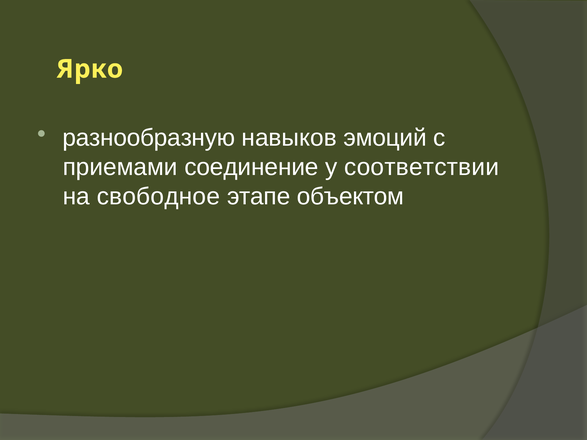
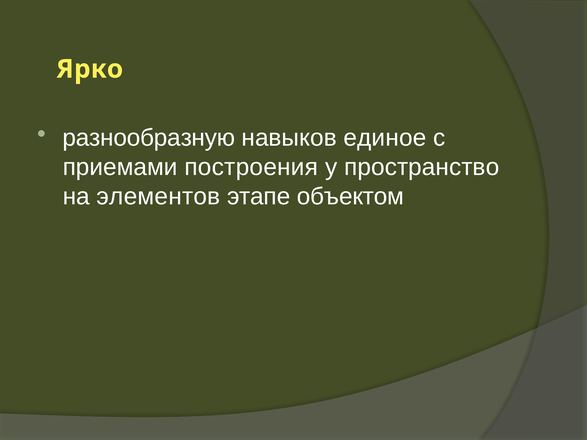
эмоций: эмоций -> единое (385, 138)
соединение: соединение -> построения (251, 167)
соответствии: соответствии -> пространство (422, 167)
свободное: свободное -> элементов (158, 196)
